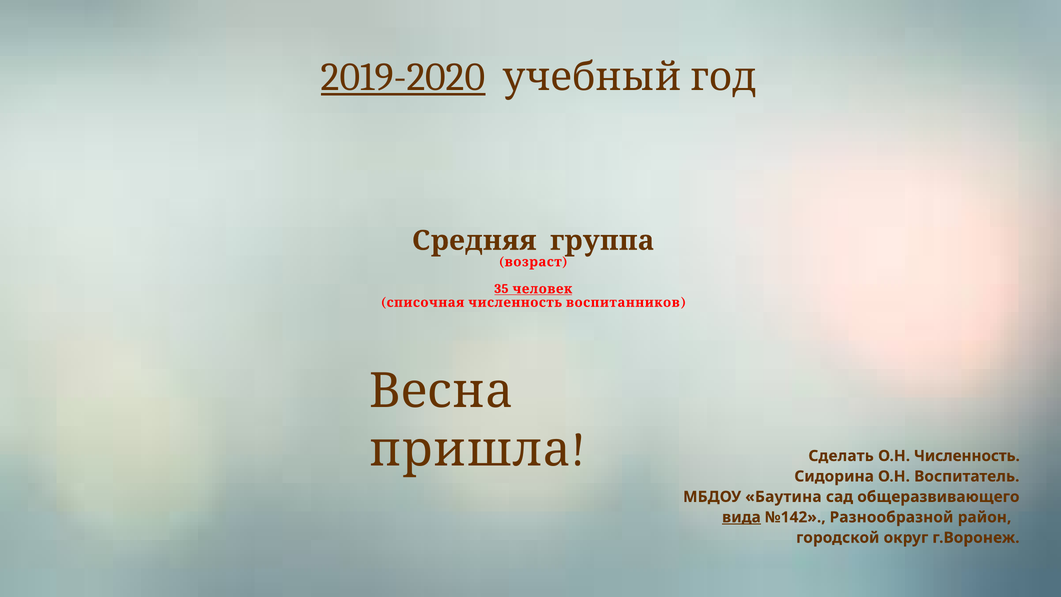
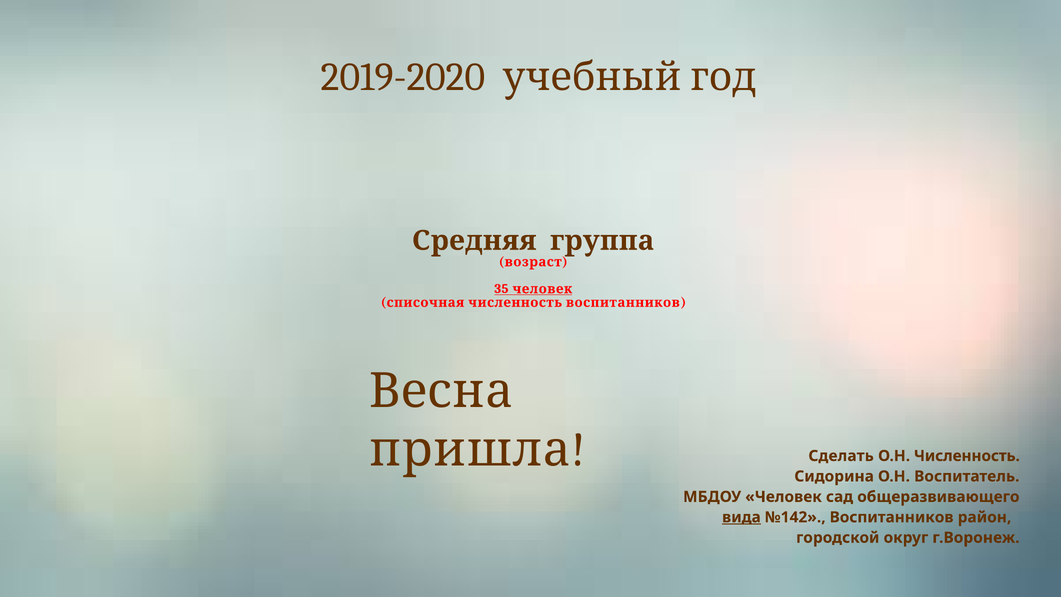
2019-2020 underline: present -> none (403, 77)
МБДОУ Баутина: Баутина -> Человек (784, 497)
№142 Разнообразной: Разнообразной -> Воспитанников (892, 517)
